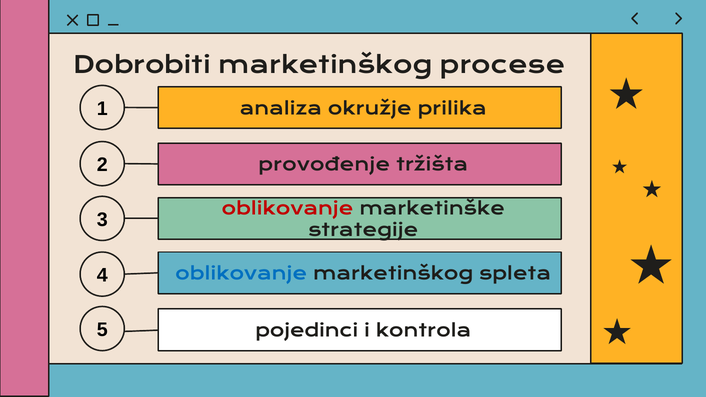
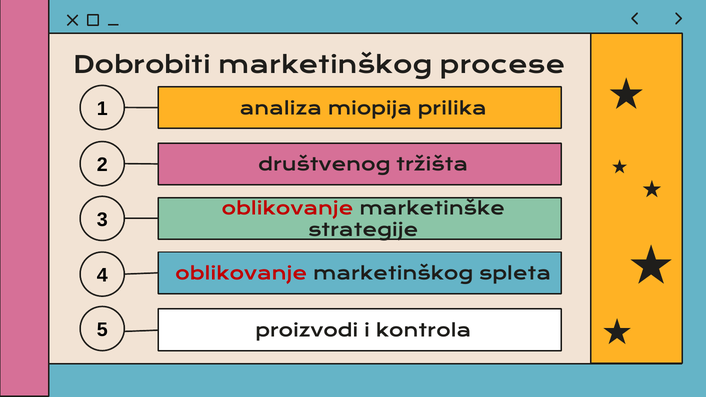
okružje: okružje -> miopija (370, 109)
provođenje: provođenje -> društvenog (324, 165)
oblikovanje colour: blue -> red (241, 274)
pojedinci: pojedinci -> proizvodi (307, 331)
